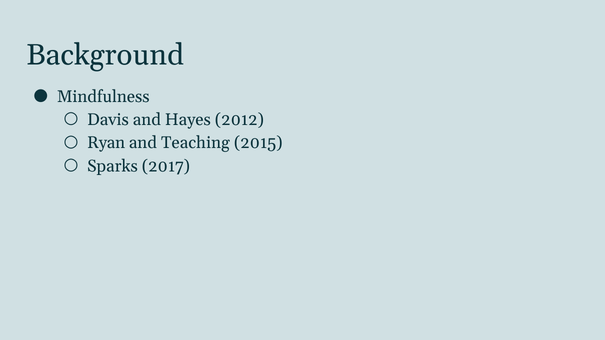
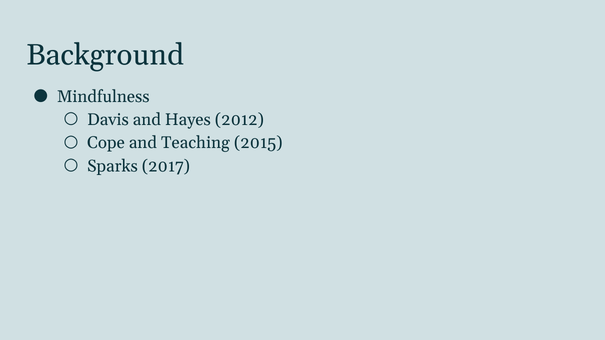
Ryan: Ryan -> Cope (106, 143)
